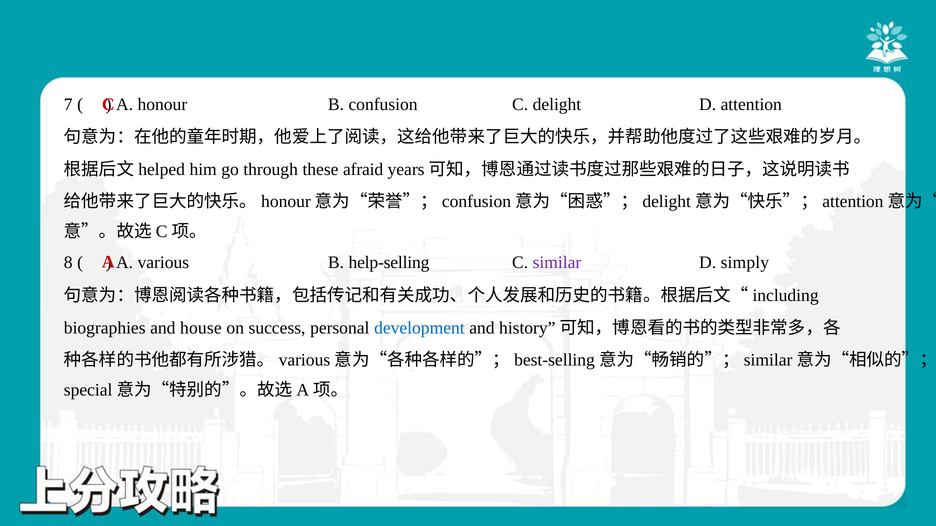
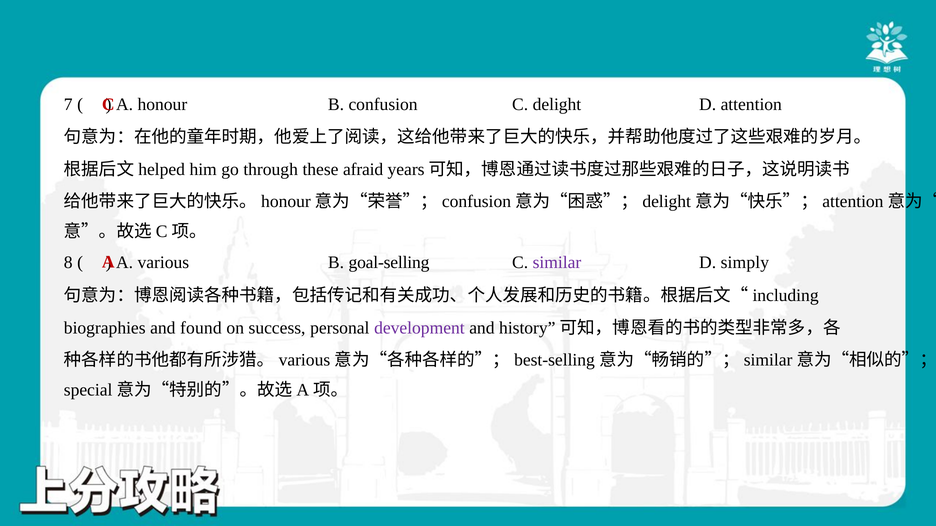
help-selling: help-selling -> goal-selling (389, 263)
house: house -> found (201, 328)
development colour: blue -> purple (419, 328)
